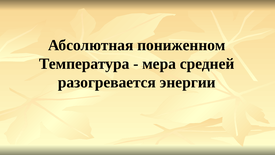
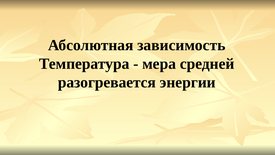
пониженном: пониженном -> зависимость (181, 45)
